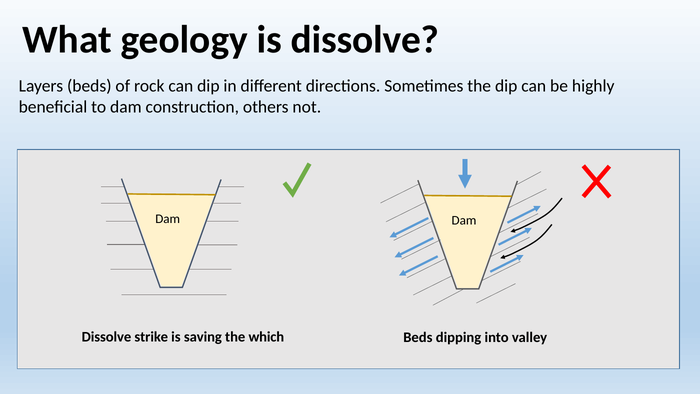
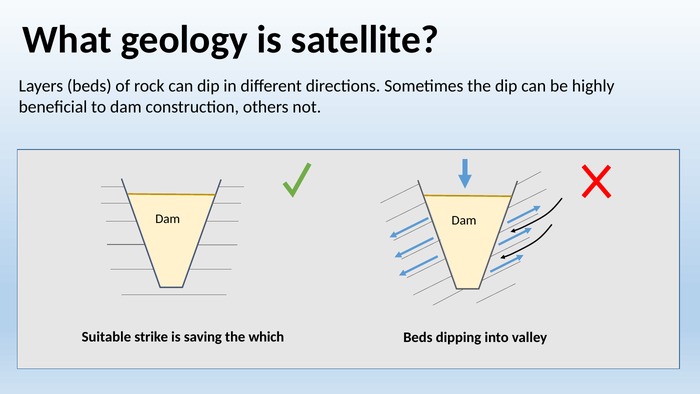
is dissolve: dissolve -> satellite (365, 40)
Dissolve: Dissolve -> Suitable (106, 337)
